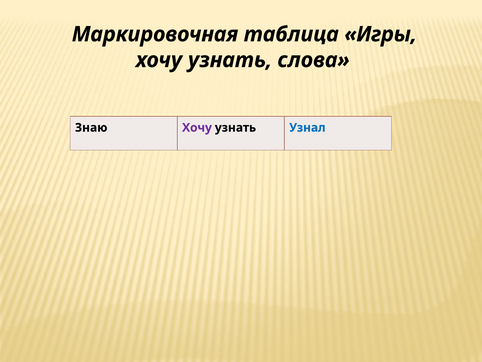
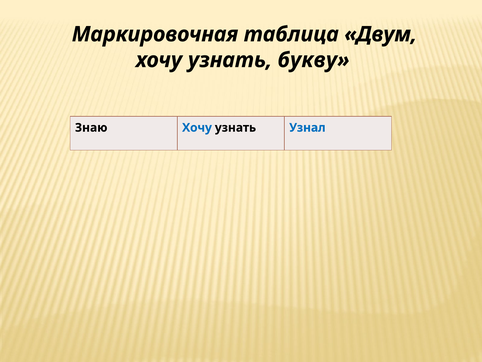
Игры: Игры -> Двум (381, 34)
слова: слова -> букву (314, 60)
Хочу colour: purple -> blue (197, 128)
